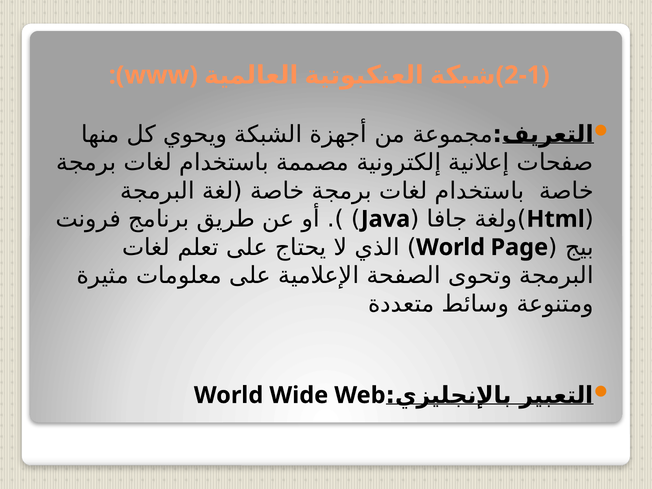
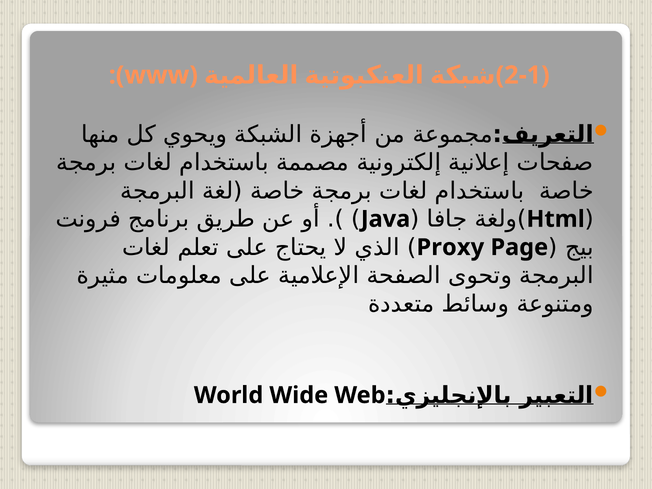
World: World -> Proxy (450, 247)
